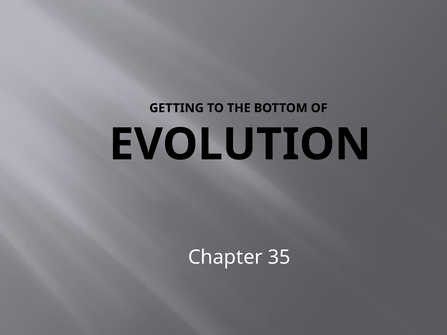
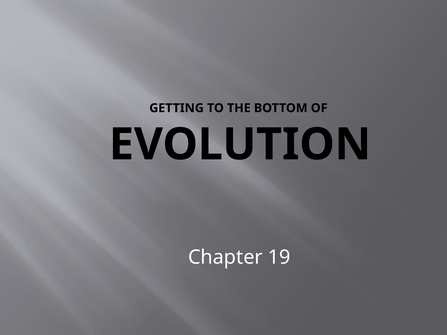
35: 35 -> 19 (279, 258)
